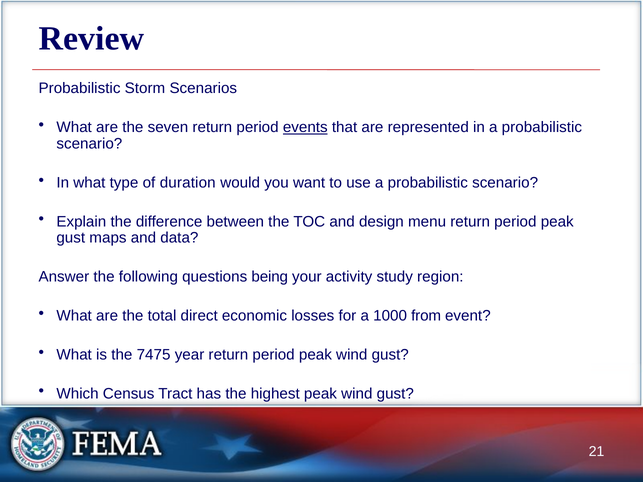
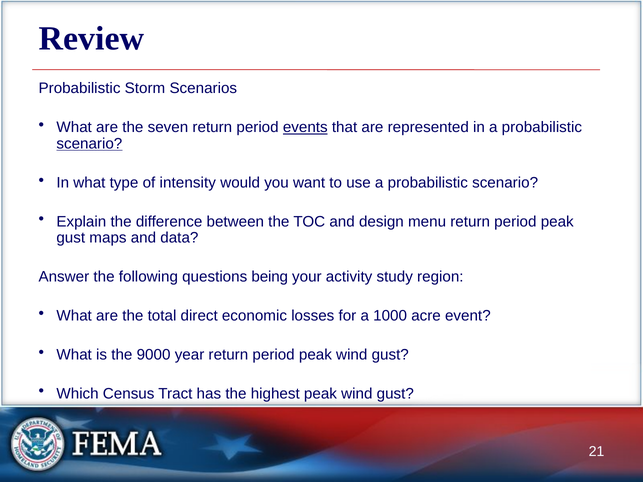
scenario underline: none -> present (89, 144)
duration: duration -> intensity (188, 183)
from: from -> acre (426, 316)
7475: 7475 -> 9000 (154, 355)
